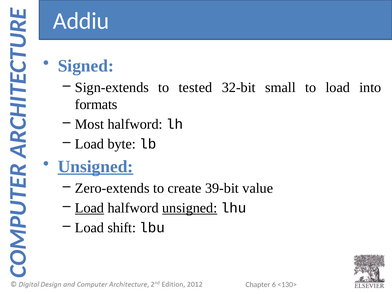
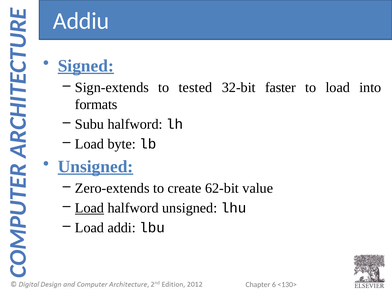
Signed underline: none -> present (86, 66)
small: small -> faster (280, 87)
Most: Most -> Subu (89, 124)
39-bit: 39-bit -> 62-bit (222, 188)
unsigned underline: present -> none (190, 208)
shift: shift -> addi (122, 228)
